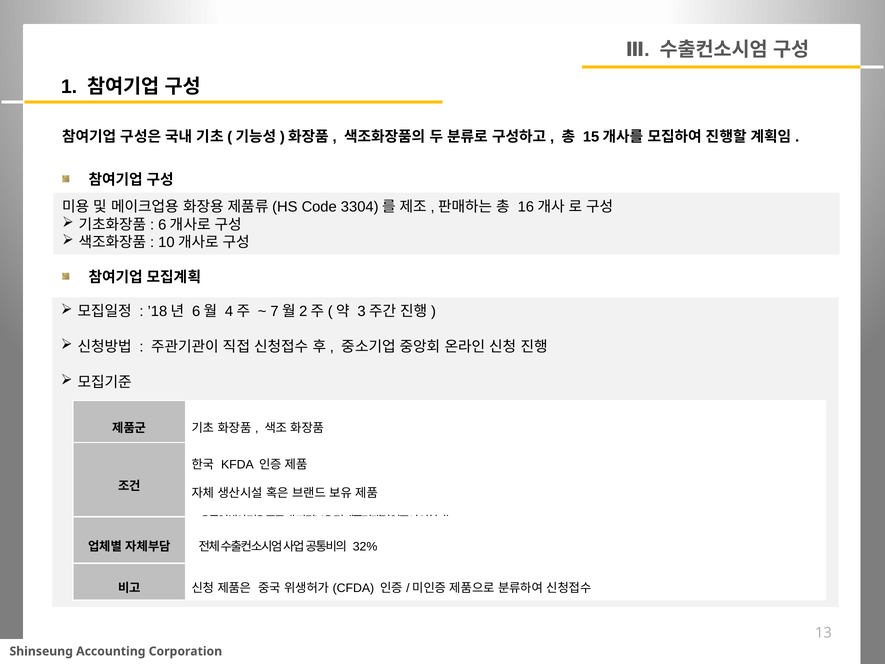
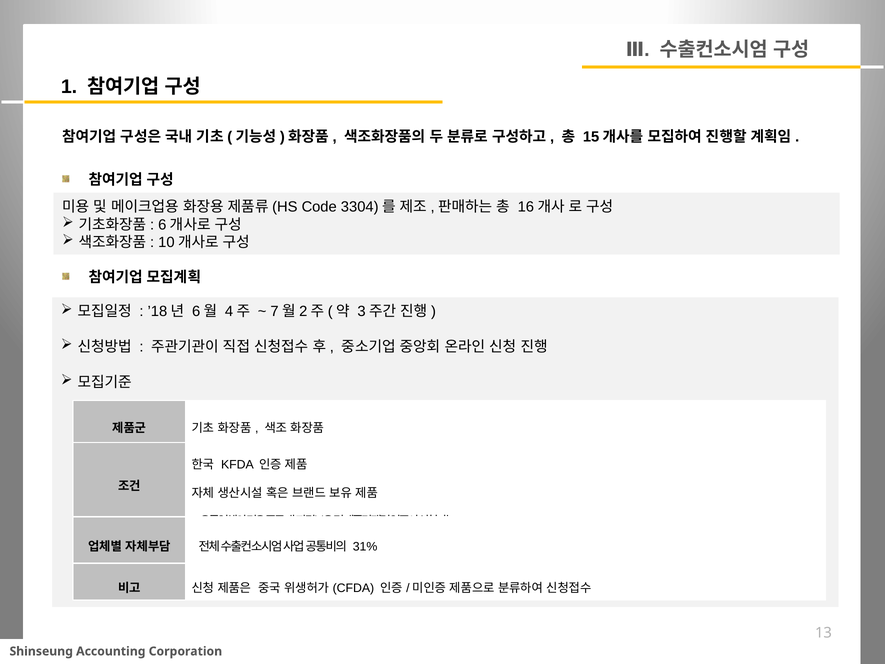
32%: 32% -> 31% (365, 546)
